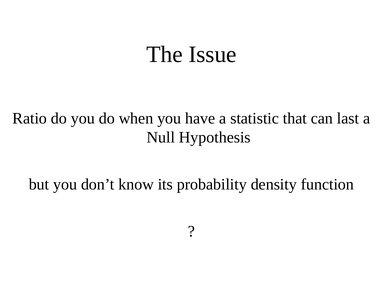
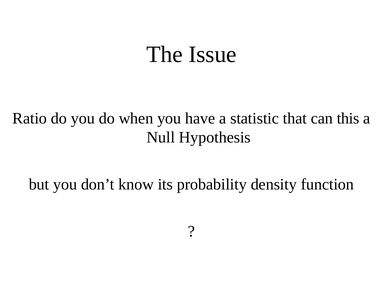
last: last -> this (348, 118)
